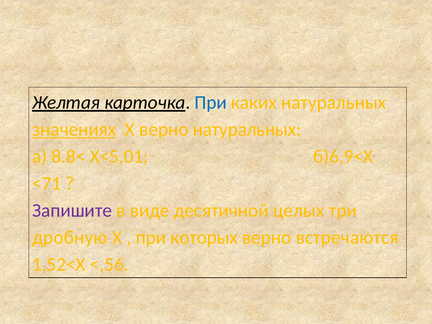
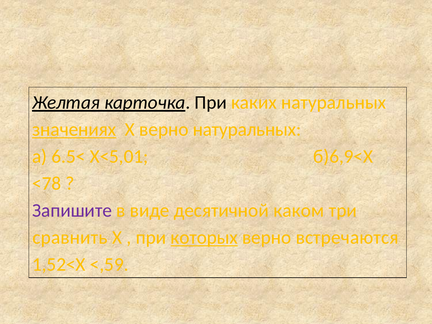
При colour: blue -> black (211, 103)
8.8<: 8.8< -> 6.5< (68, 157)
<71: <71 -> <78 (47, 184)
целых: целых -> каком (299, 211)
дробную: дробную -> сравнить (70, 237)
которых underline: none -> present (204, 237)
<,56: <,56 -> <,59 (109, 264)
